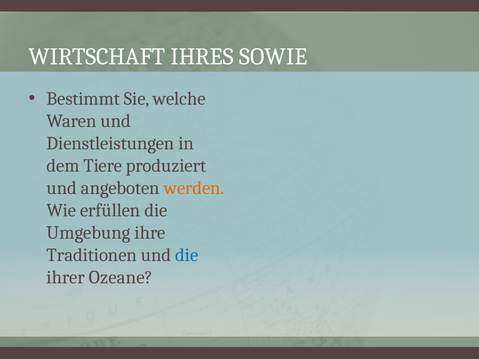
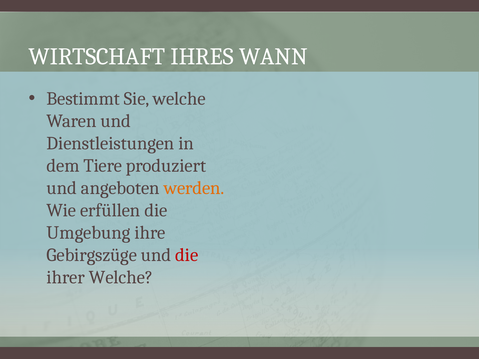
SOWIE: SOWIE -> WANN (273, 57)
Traditionen: Traditionen -> Gebirgszüge (92, 255)
die colour: blue -> red (187, 255)
ihrer Ozeane: Ozeane -> Welche (121, 278)
